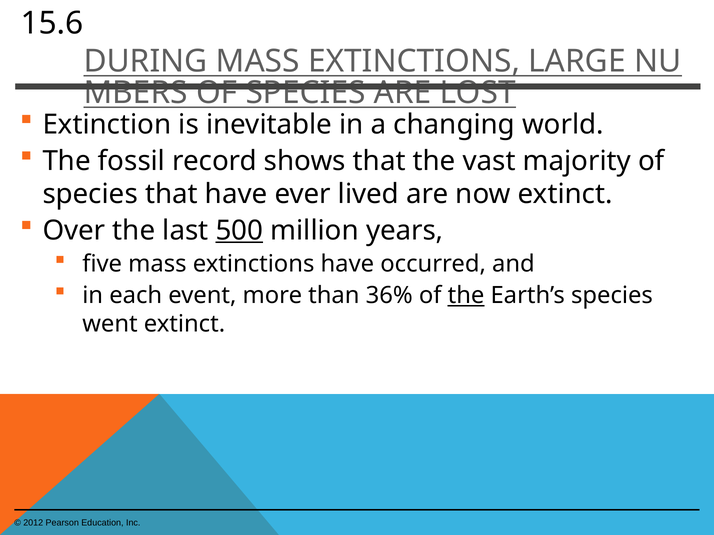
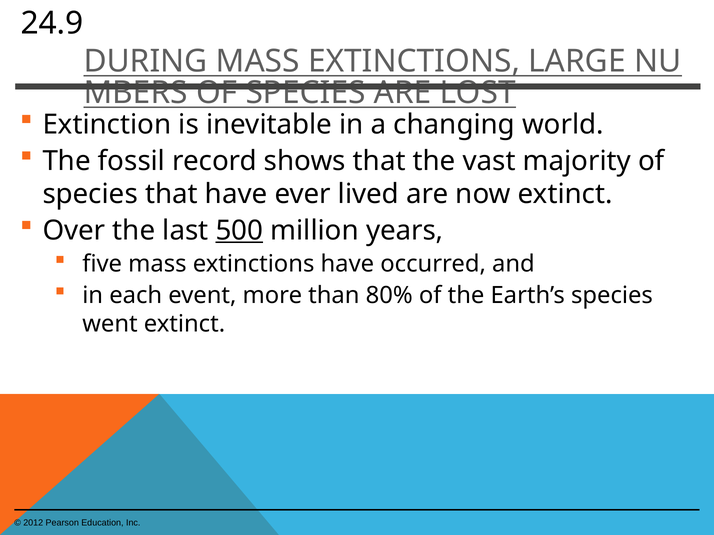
15.6: 15.6 -> 24.9 (52, 23)
36%: 36% -> 80% (389, 296)
the underline: present -> none (466, 296)
